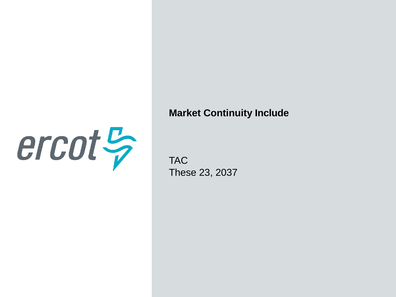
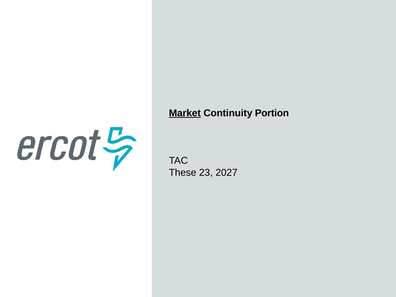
Market underline: none -> present (185, 113)
Include: Include -> Portion (272, 113)
2037: 2037 -> 2027 (227, 172)
